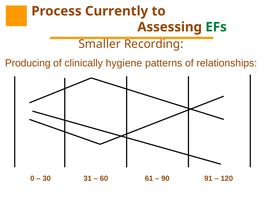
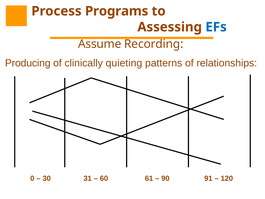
Currently: Currently -> Programs (117, 11)
EFs colour: green -> blue (216, 27)
Smaller: Smaller -> Assume (100, 44)
hygiene: hygiene -> quieting (124, 63)
